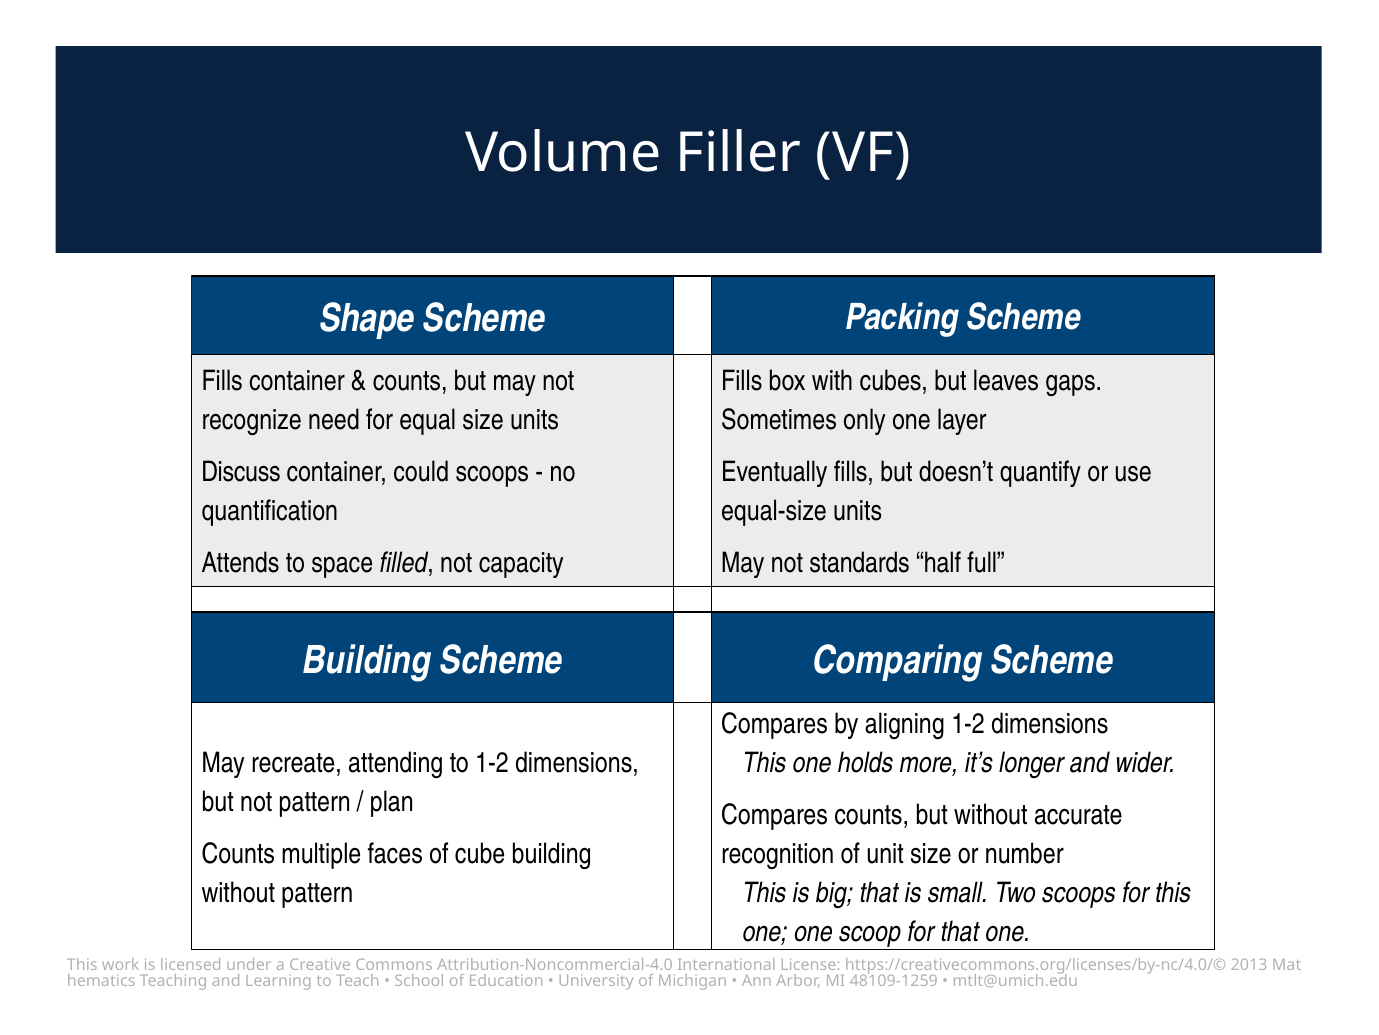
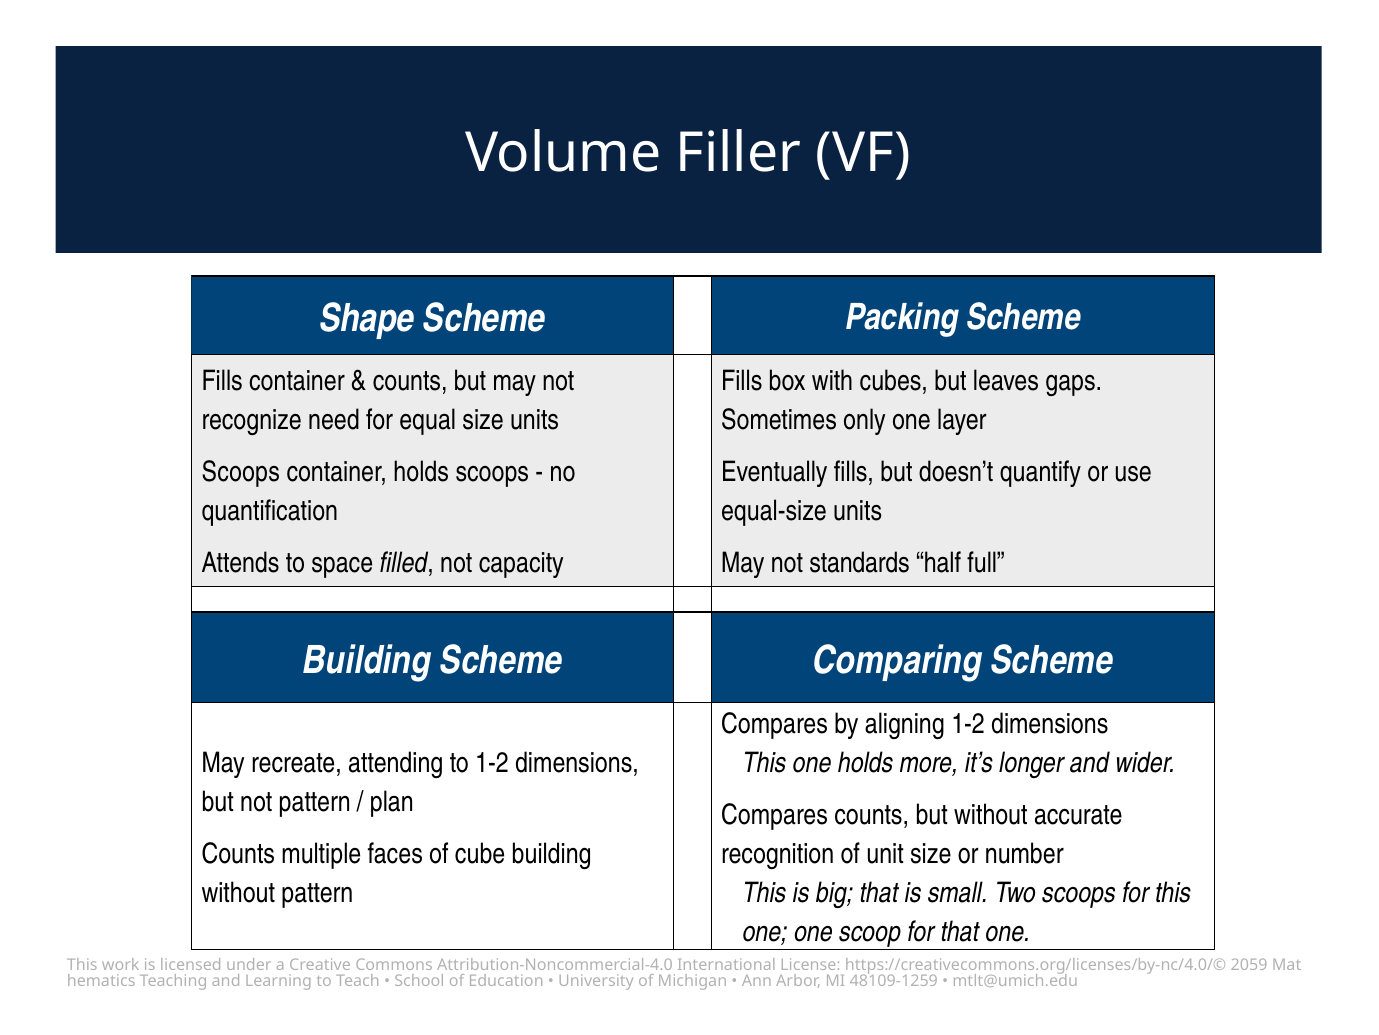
Discuss: Discuss -> Scoops (241, 472)
container could: could -> holds (421, 472)
2013: 2013 -> 2059 (1249, 965)
